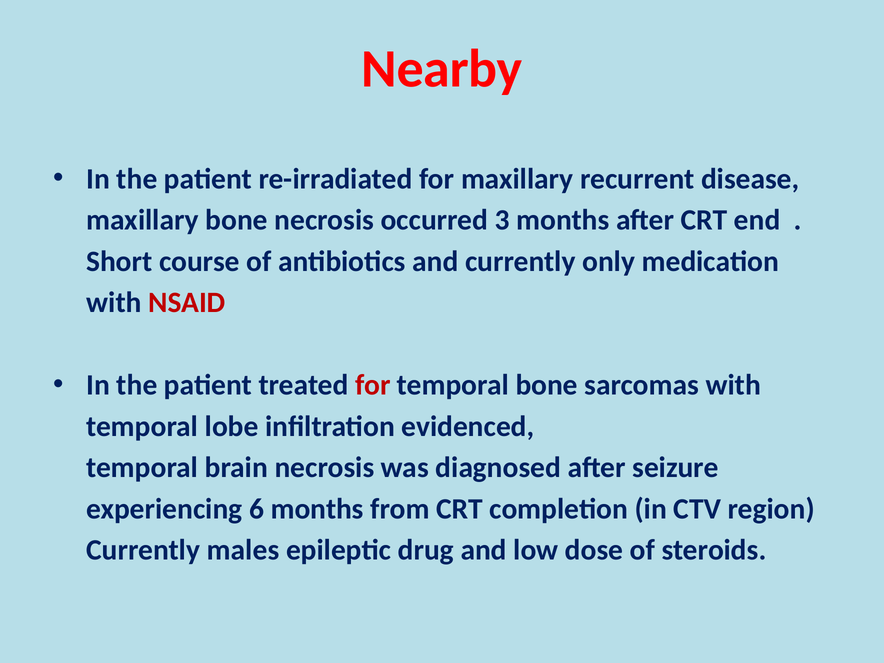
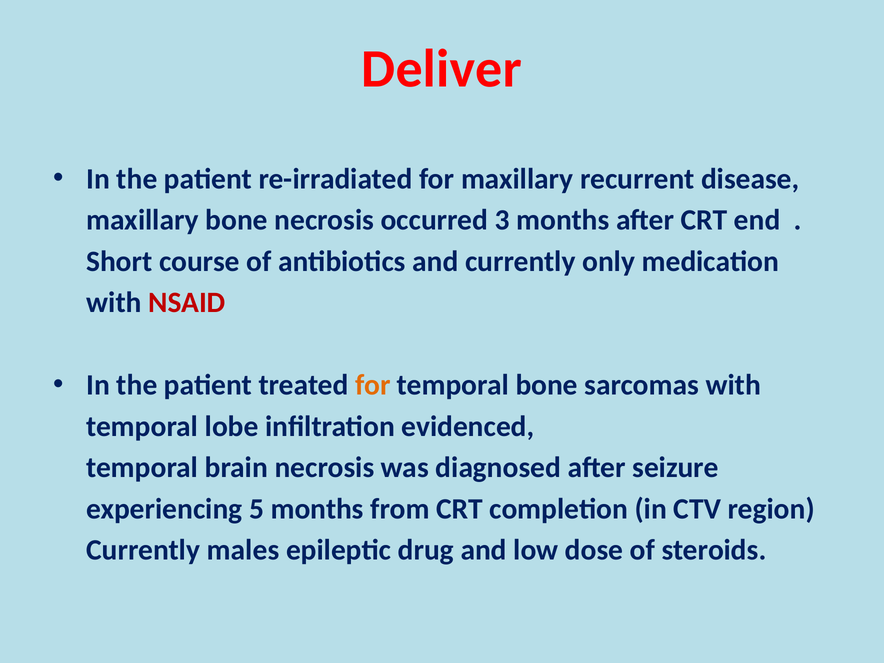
Nearby: Nearby -> Deliver (442, 69)
for colour: red -> orange (373, 385)
6: 6 -> 5 (256, 509)
